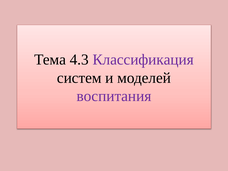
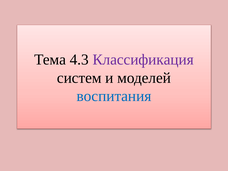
воспитания colour: purple -> blue (114, 96)
